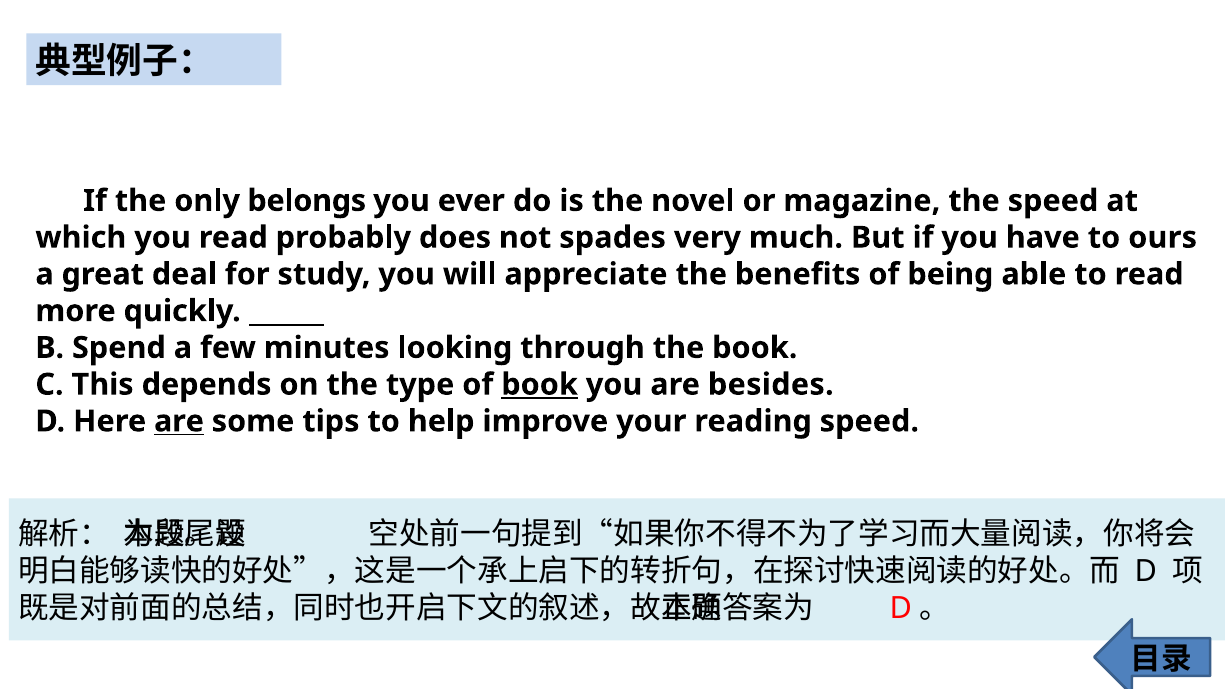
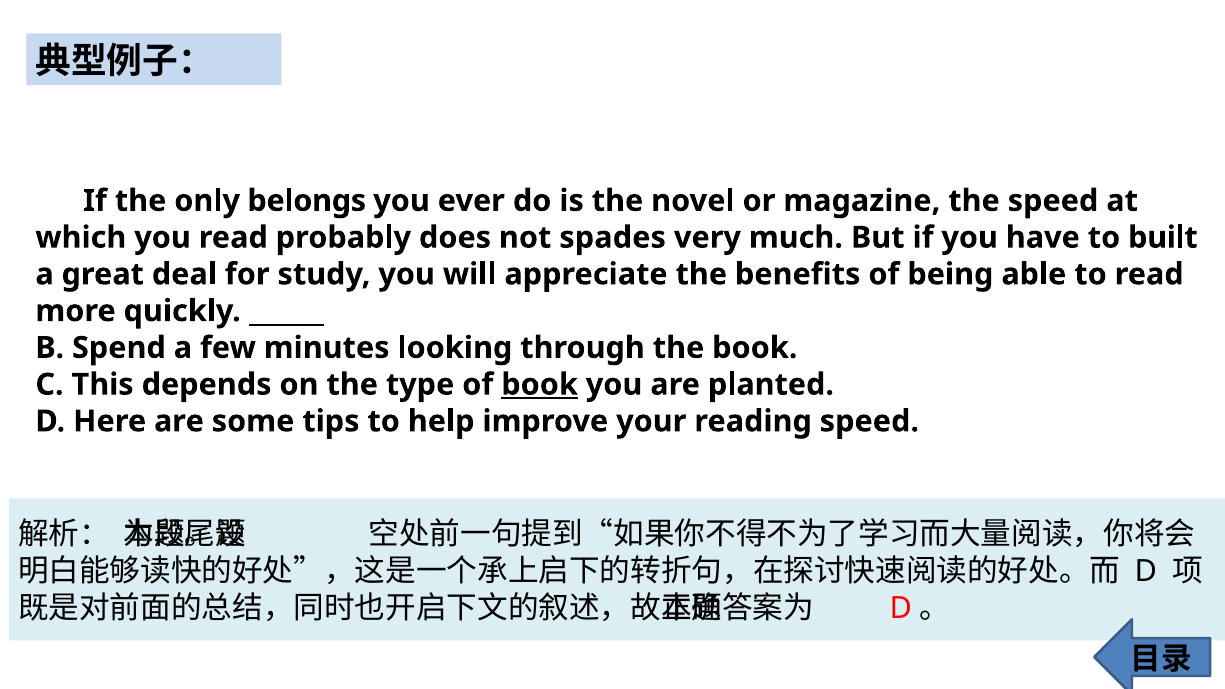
ours: ours -> built (1163, 238)
besides: besides -> planted (771, 385)
are underline: present -> none (179, 421)
